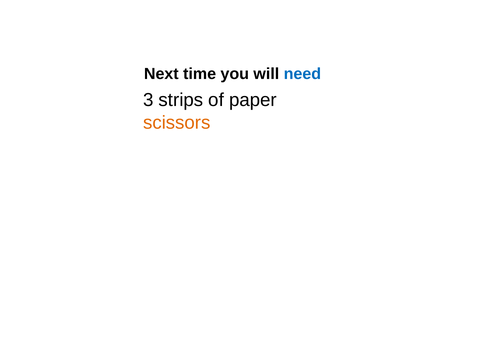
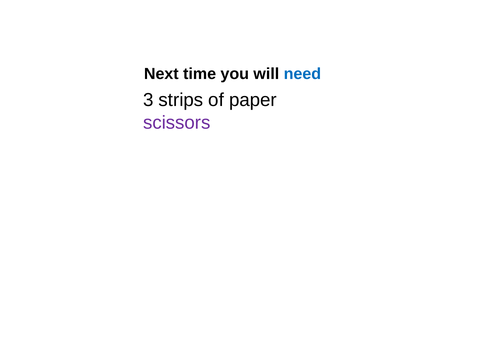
scissors colour: orange -> purple (177, 122)
